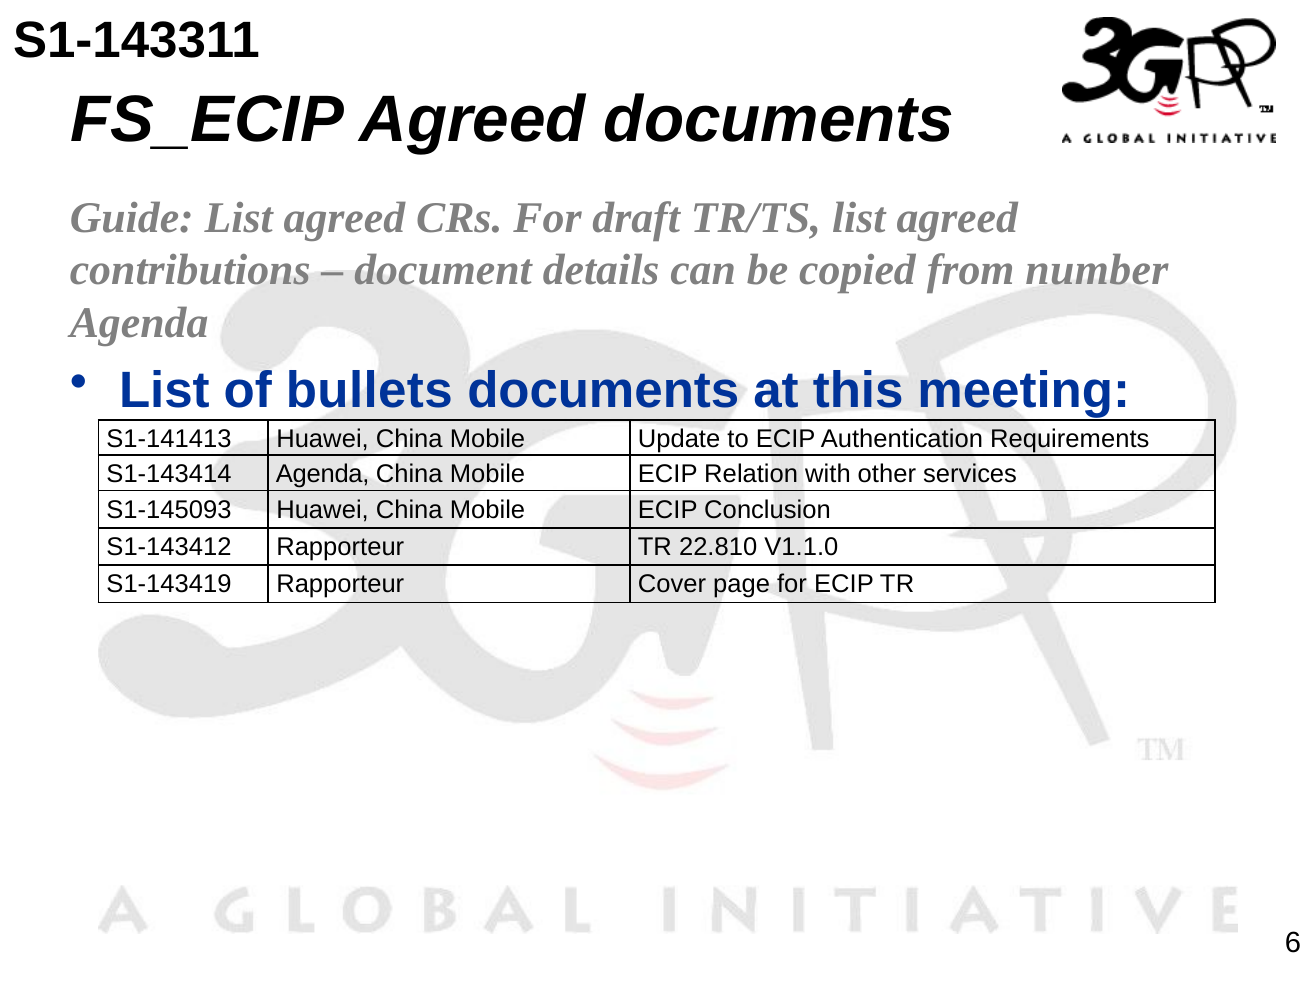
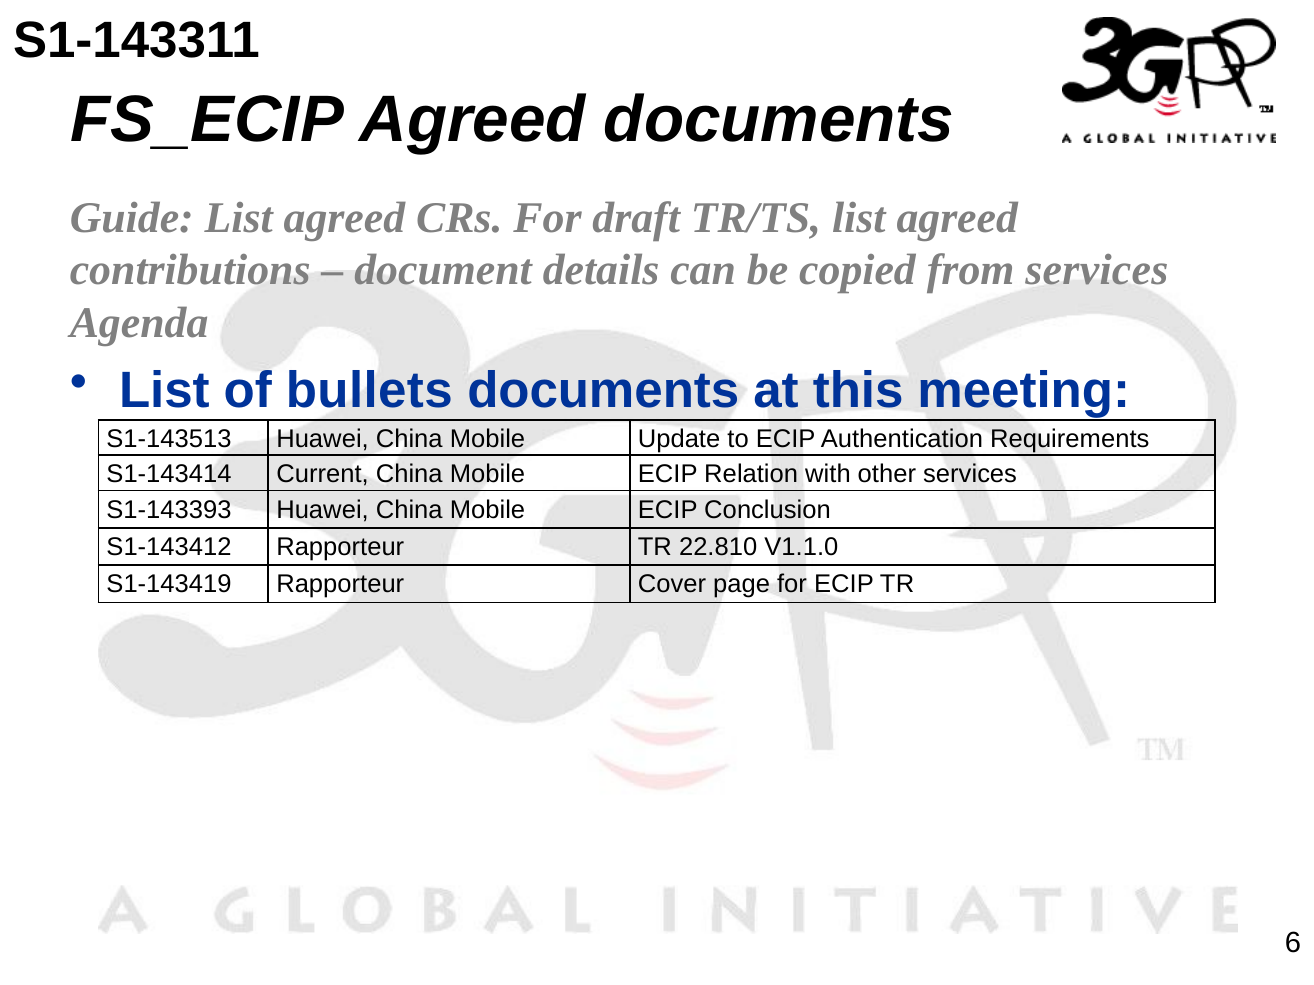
from number: number -> services (1097, 271)
S1-141413: S1-141413 -> S1-143513 (169, 439)
S1-143414 Agenda: Agenda -> Current (323, 475)
S1-145093: S1-145093 -> S1-143393 (169, 510)
